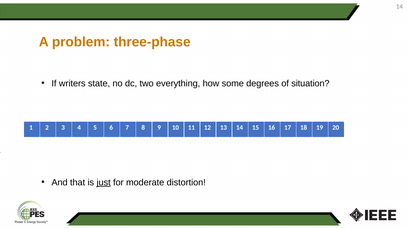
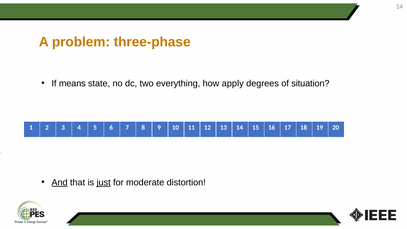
writers: writers -> means (72, 83)
some: some -> apply (233, 83)
And underline: none -> present (60, 182)
